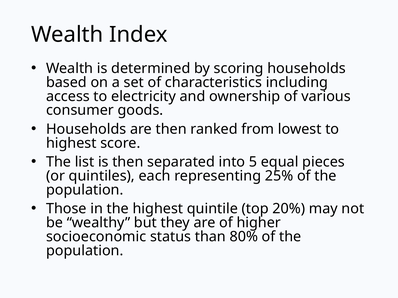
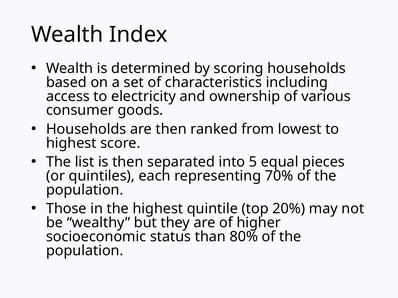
25%: 25% -> 70% (279, 176)
